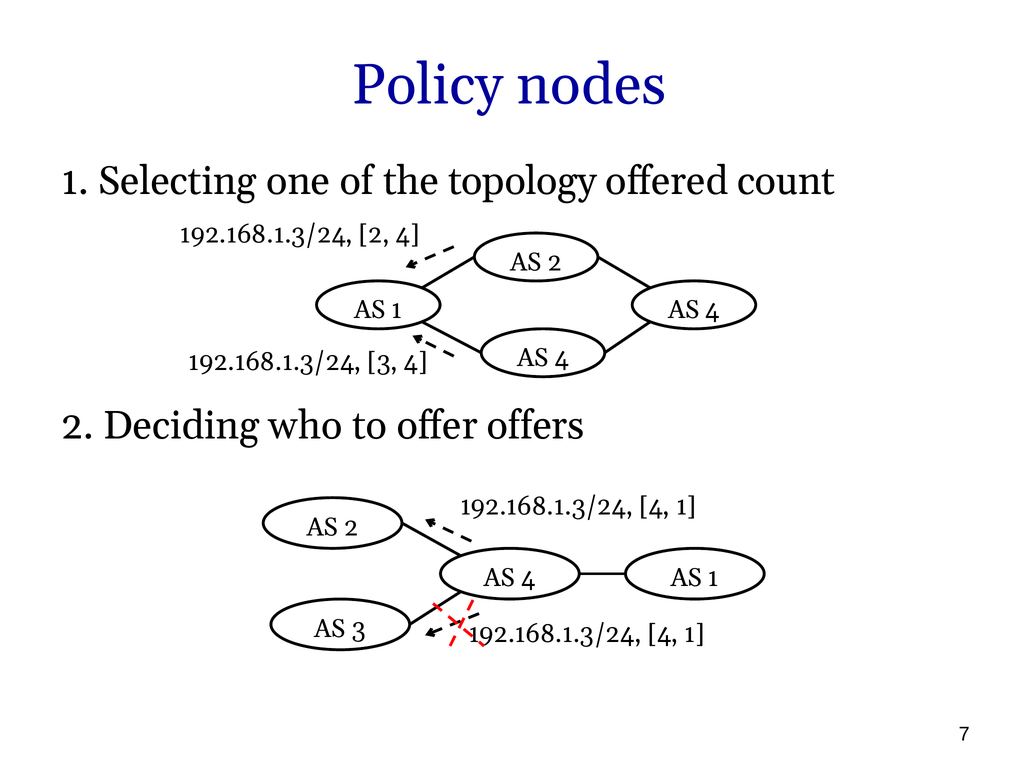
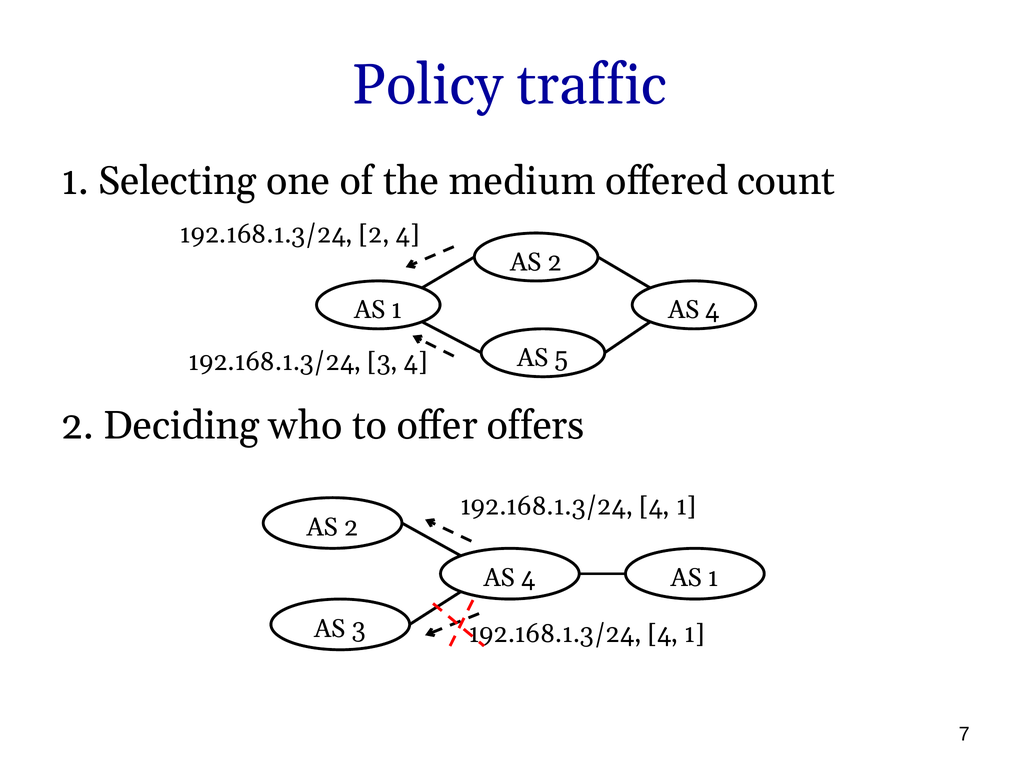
nodes: nodes -> traffic (592, 85)
topology: topology -> medium (522, 181)
4: 4 -> 5 (561, 358)
